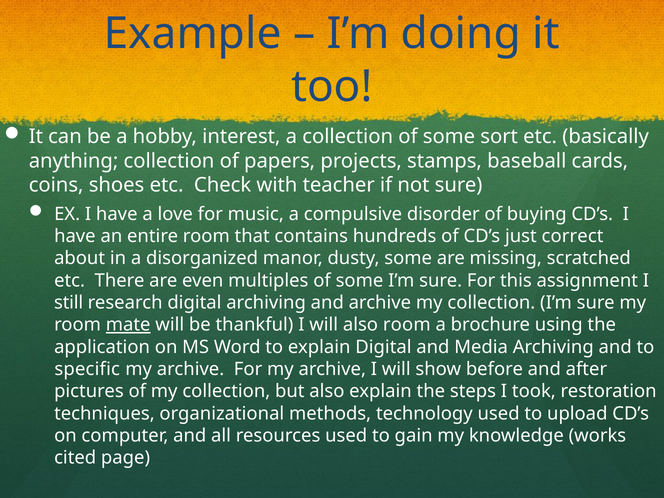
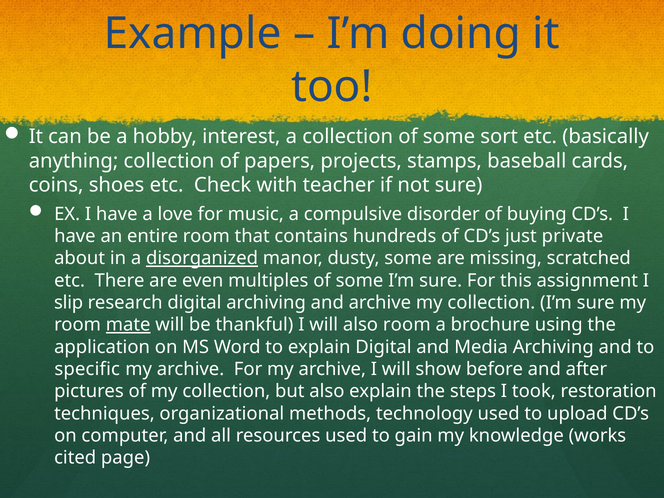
correct: correct -> private (573, 236)
disorganized underline: none -> present (202, 258)
still: still -> slip (69, 303)
